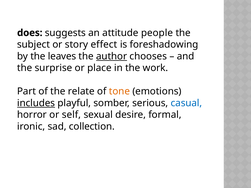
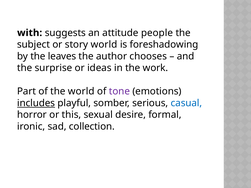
does: does -> with (30, 33)
story effect: effect -> world (104, 45)
author underline: present -> none (112, 56)
place: place -> ideas (99, 68)
the relate: relate -> world (81, 91)
tone colour: orange -> purple (119, 91)
self: self -> this (71, 115)
